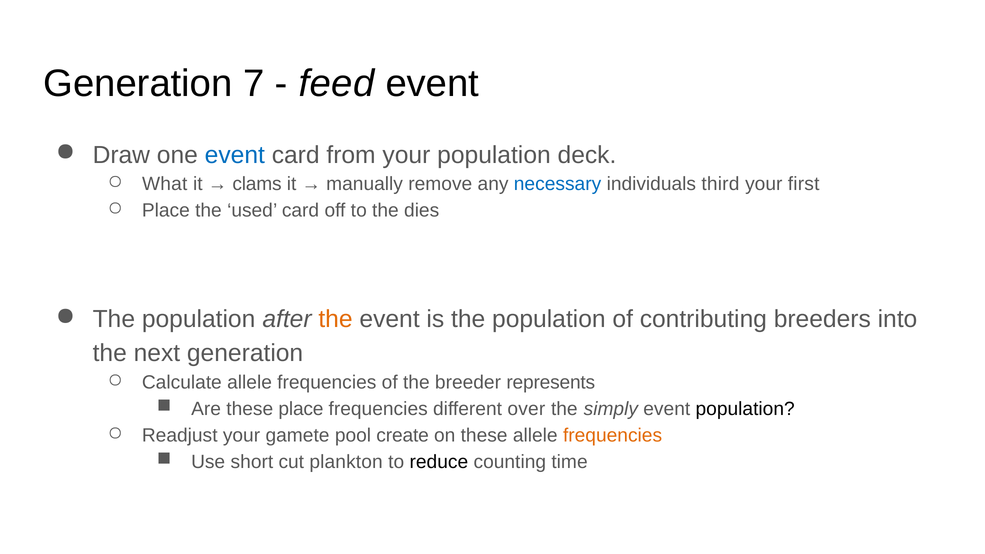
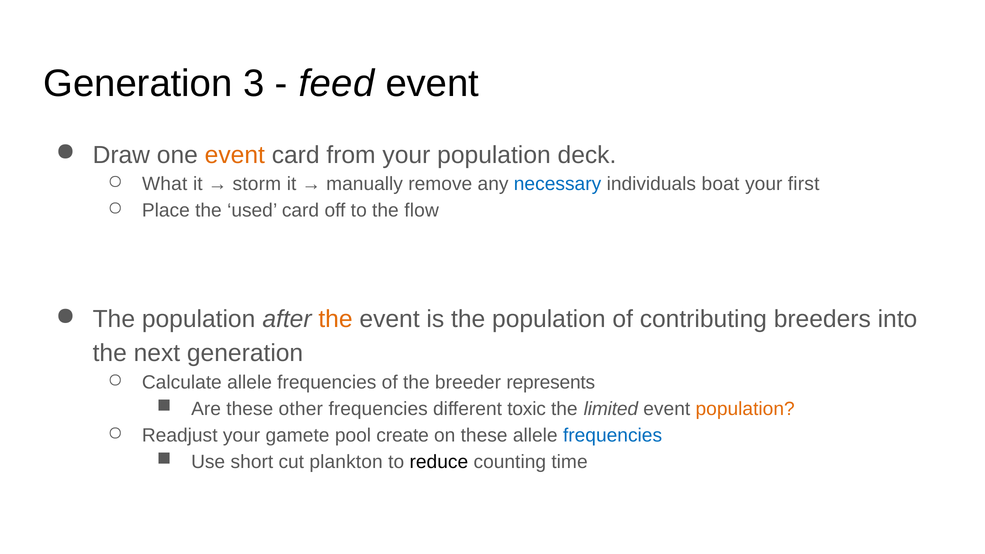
7: 7 -> 3 (254, 83)
event colour: blue -> orange (235, 155)
clams: clams -> storm (257, 184)
third: third -> boat (720, 184)
dies: dies -> flow (422, 211)
these place: place -> other (301, 409)
over: over -> toxic (527, 409)
simply: simply -> limited (611, 409)
population colour: black -> orange (745, 409)
frequencies colour: orange -> blue (613, 435)
